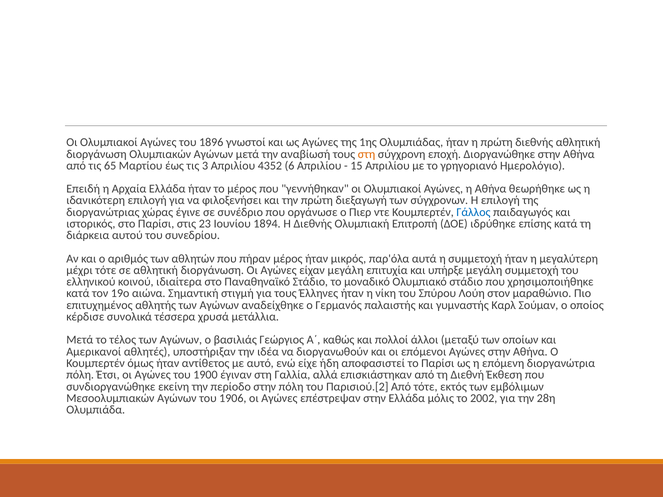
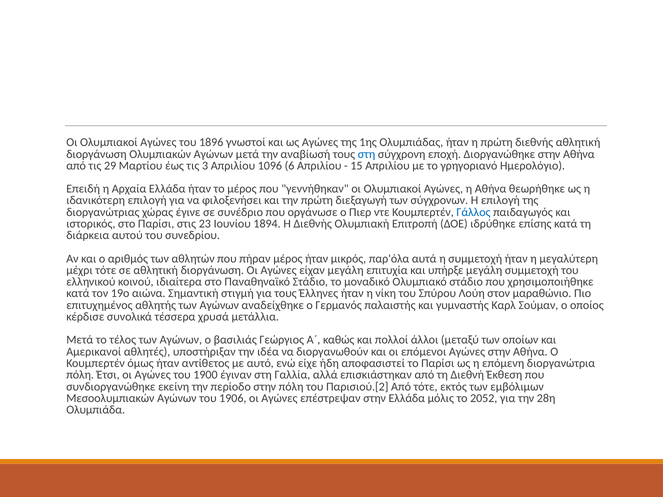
στη colour: orange -> blue (367, 154)
65: 65 -> 29 (110, 166)
4352: 4352 -> 1096 (270, 166)
2002: 2002 -> 2052 (484, 398)
